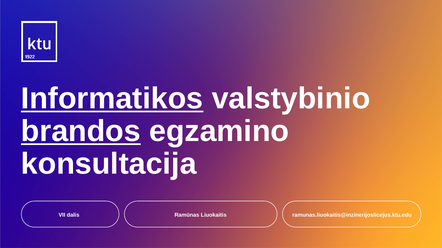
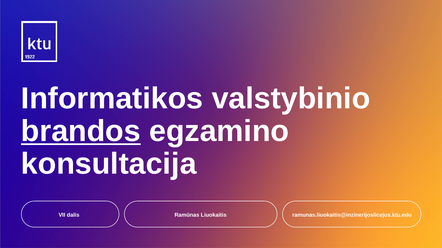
Informatikos underline: present -> none (112, 99)
